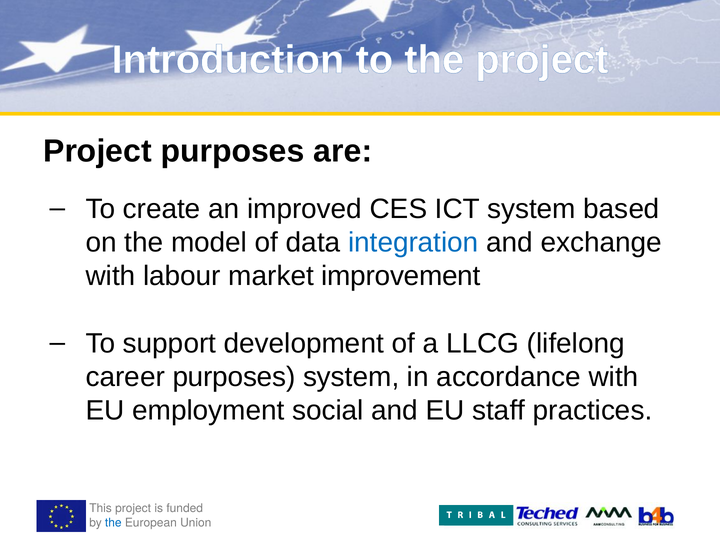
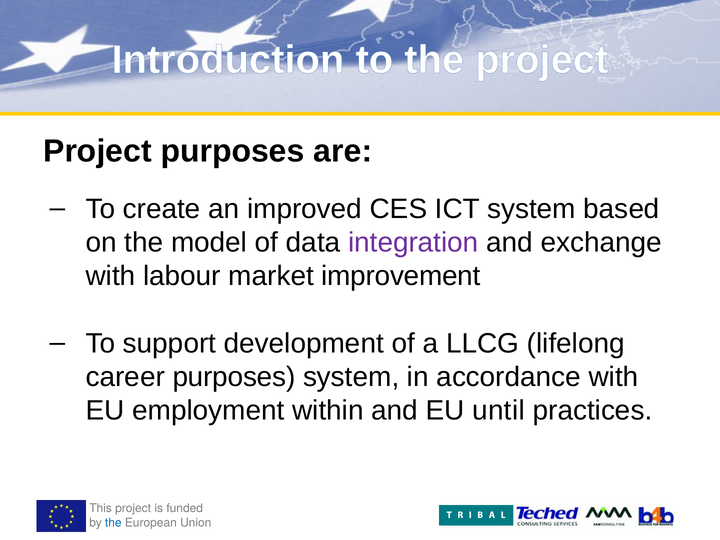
integration colour: blue -> purple (413, 243)
social: social -> within (328, 410)
staff: staff -> until (499, 410)
